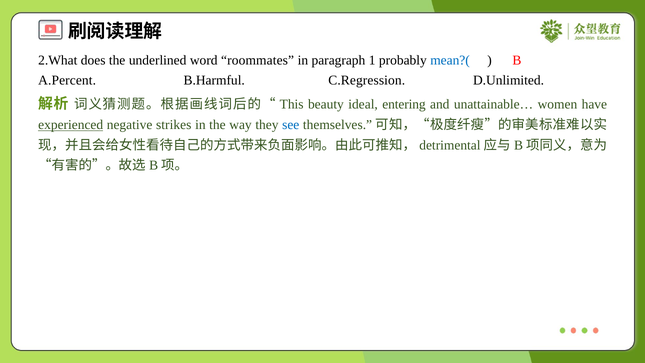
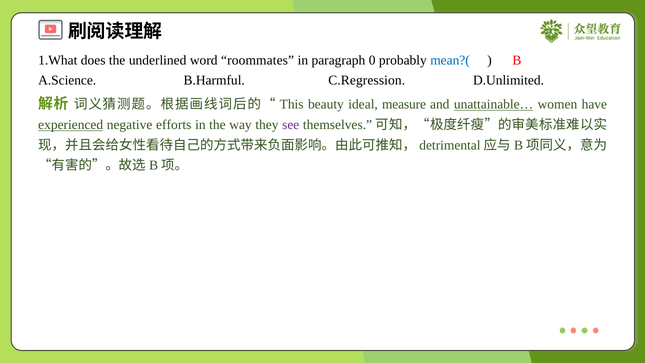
2.What: 2.What -> 1.What (58, 60)
1: 1 -> 0 (372, 60)
A.Percent: A.Percent -> A.Science (67, 80)
entering: entering -> measure (404, 105)
unattainable… underline: none -> present (494, 105)
strikes: strikes -> efforts (174, 125)
see colour: blue -> purple (291, 125)
